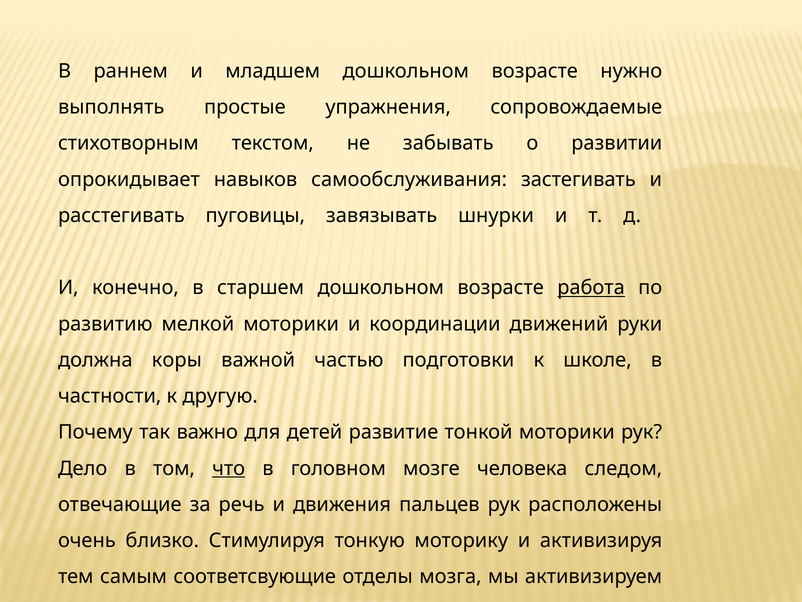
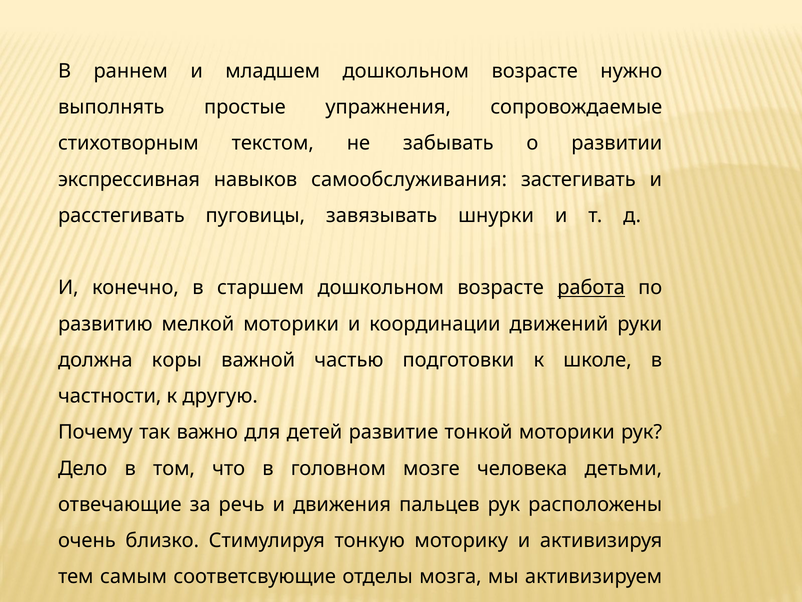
опрокидывает: опрокидывает -> экспрессивная (129, 179)
что underline: present -> none (229, 468)
следом: следом -> детьми (623, 468)
